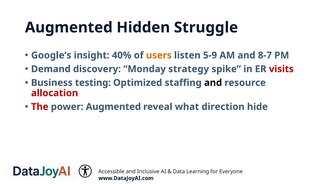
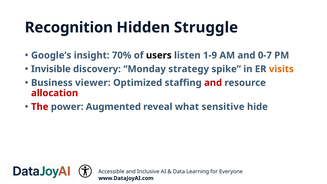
Augmented: Augmented -> Recognition (69, 27)
40%: 40% -> 70% (122, 55)
users colour: orange -> black (159, 55)
5-9: 5-9 -> 1-9 (210, 55)
8-7: 8-7 -> 0-7 (265, 55)
Demand: Demand -> Invisible (51, 69)
visits colour: red -> orange (281, 69)
testing: testing -> viewer (93, 83)
and colour: black -> red (213, 83)
direction: direction -> sensitive (223, 107)
